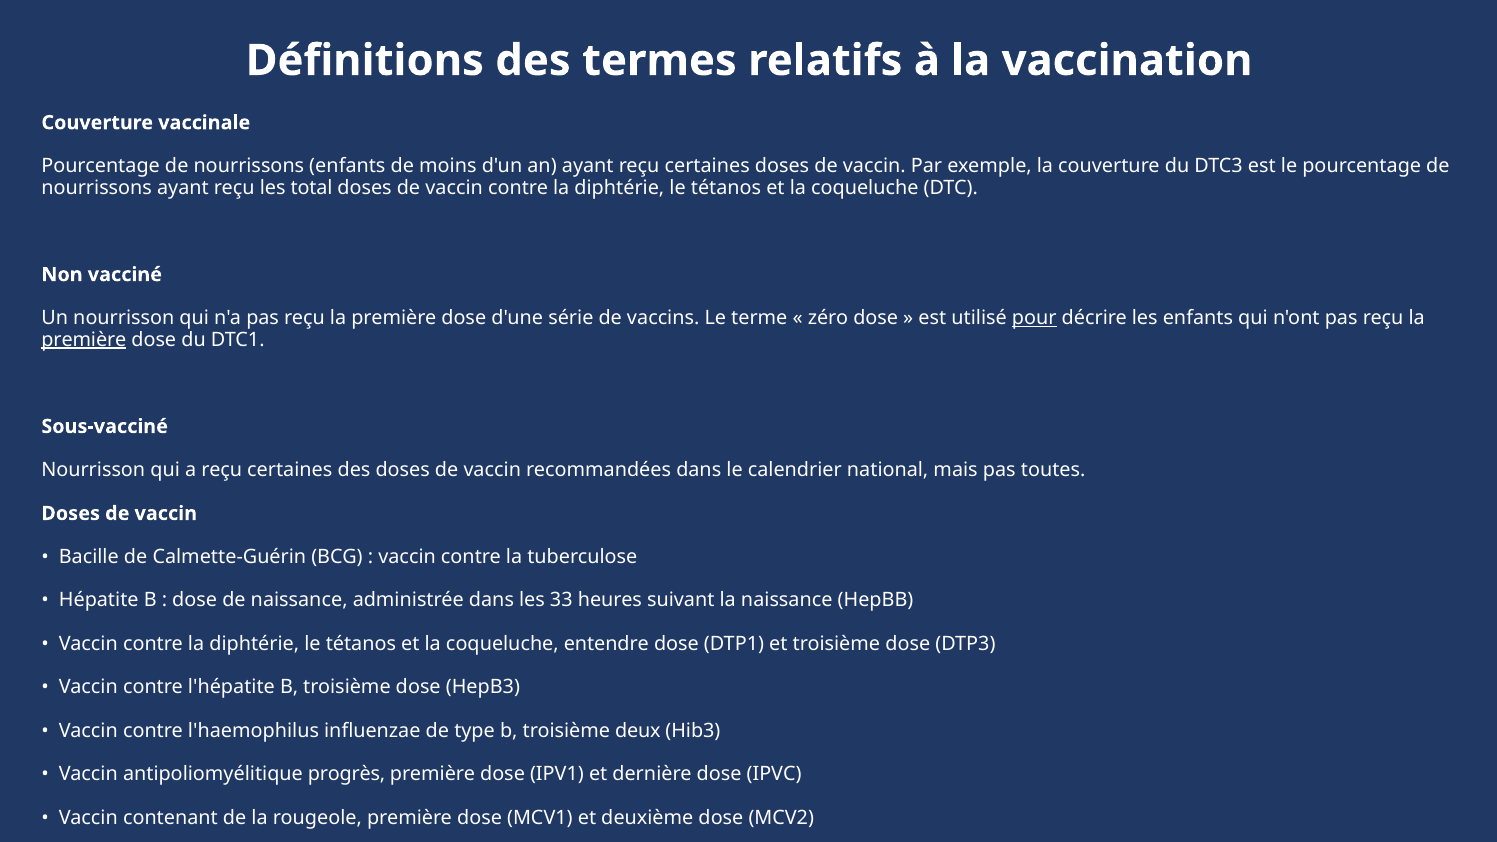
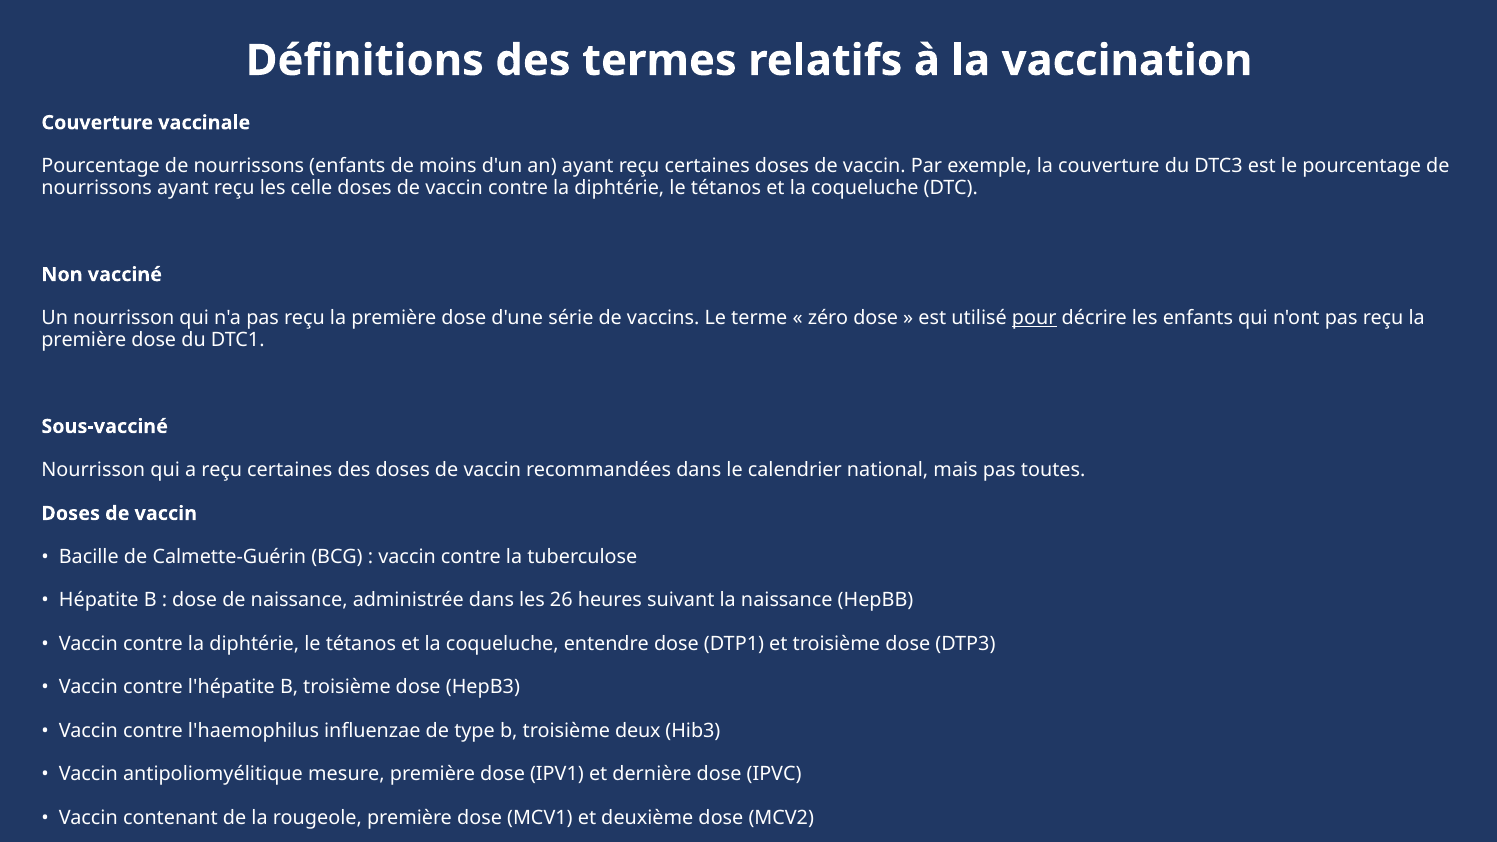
total: total -> celle (311, 188)
première underline: present -> none (84, 340)
33: 33 -> 26 (561, 600)
progrès: progrès -> mesure (346, 774)
